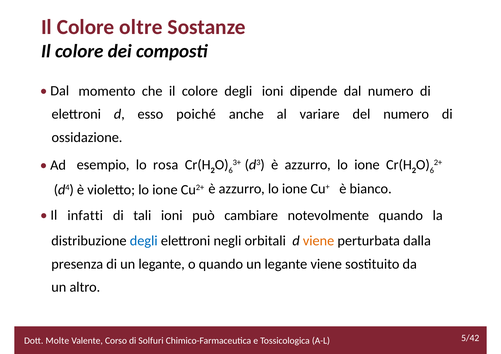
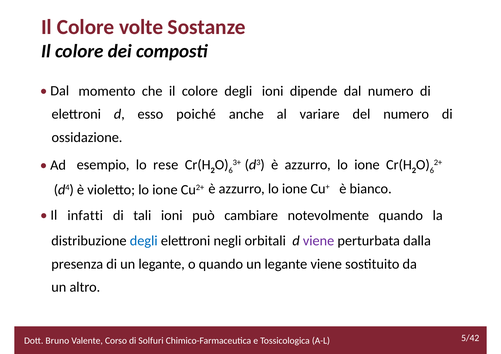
oltre: oltre -> volte (141, 27)
rosa: rosa -> rese (166, 165)
viene colour: orange -> purple (319, 241)
Molte: Molte -> Bruno (57, 341)
